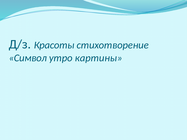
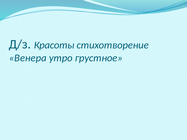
Символ: Символ -> Венера (28, 58)
картины: картины -> грустное (99, 58)
